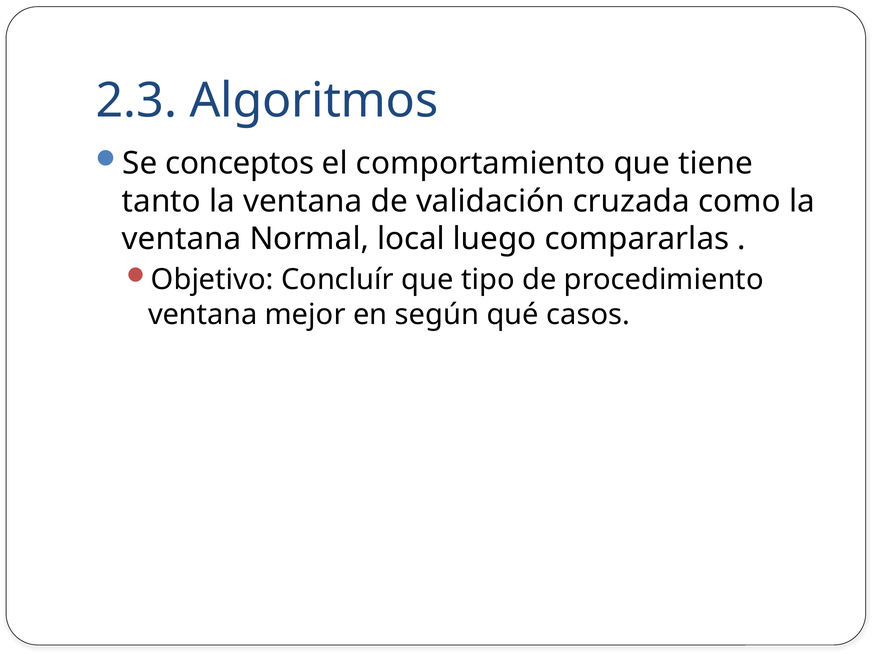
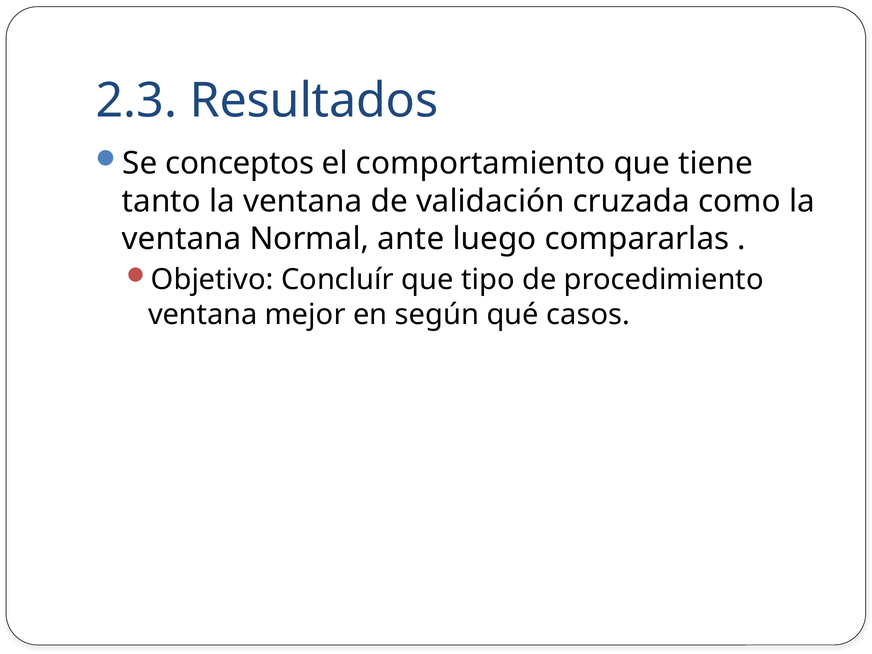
Algoritmos: Algoritmos -> Resultados (314, 101)
local: local -> ante (411, 239)
